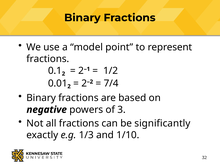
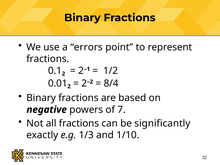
model: model -> errors (87, 47)
7/4: 7/4 -> 8/4 (111, 83)
3: 3 -> 7 (122, 110)
